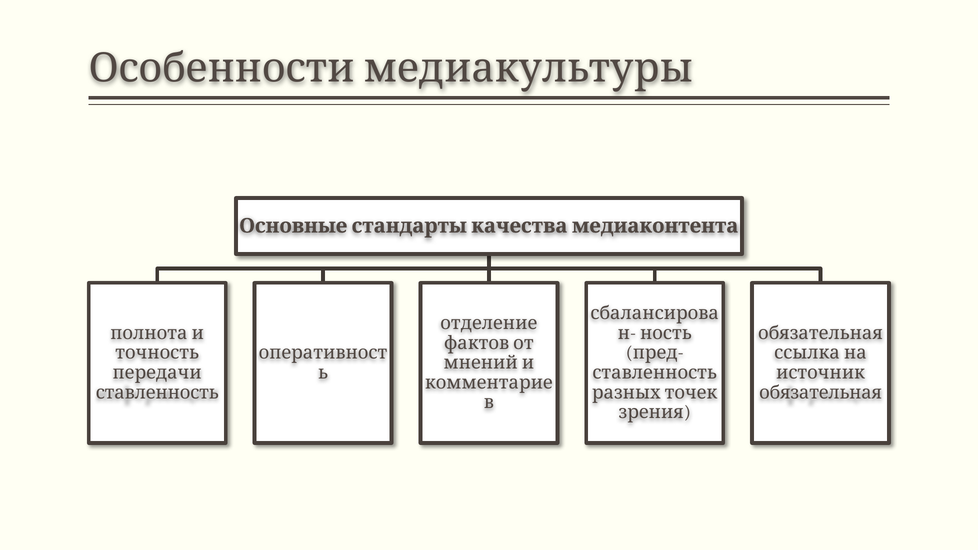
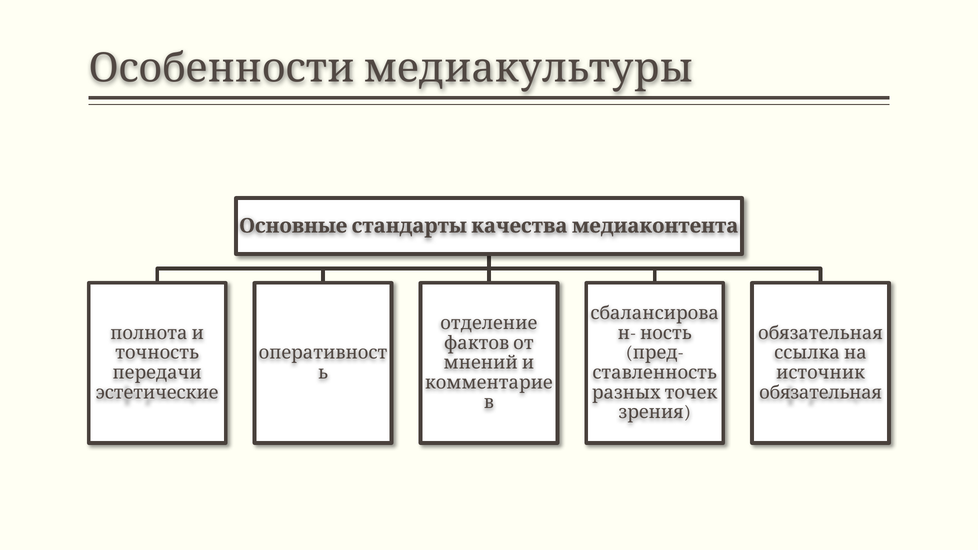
ставленность: ставленность -> эстетические (157, 393)
